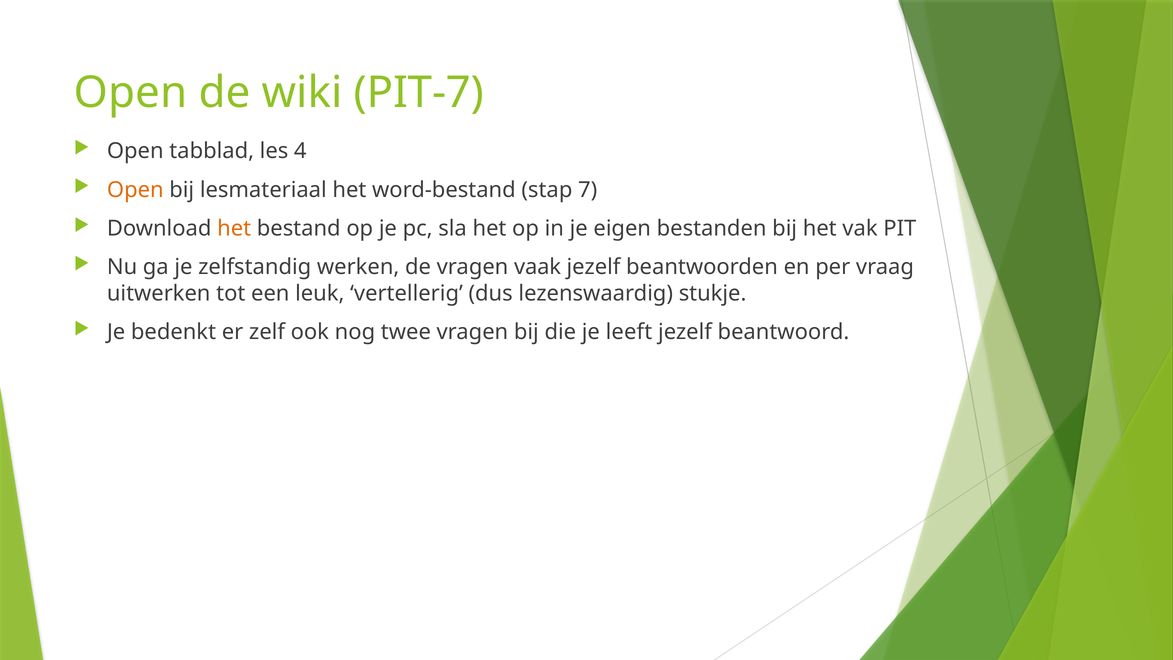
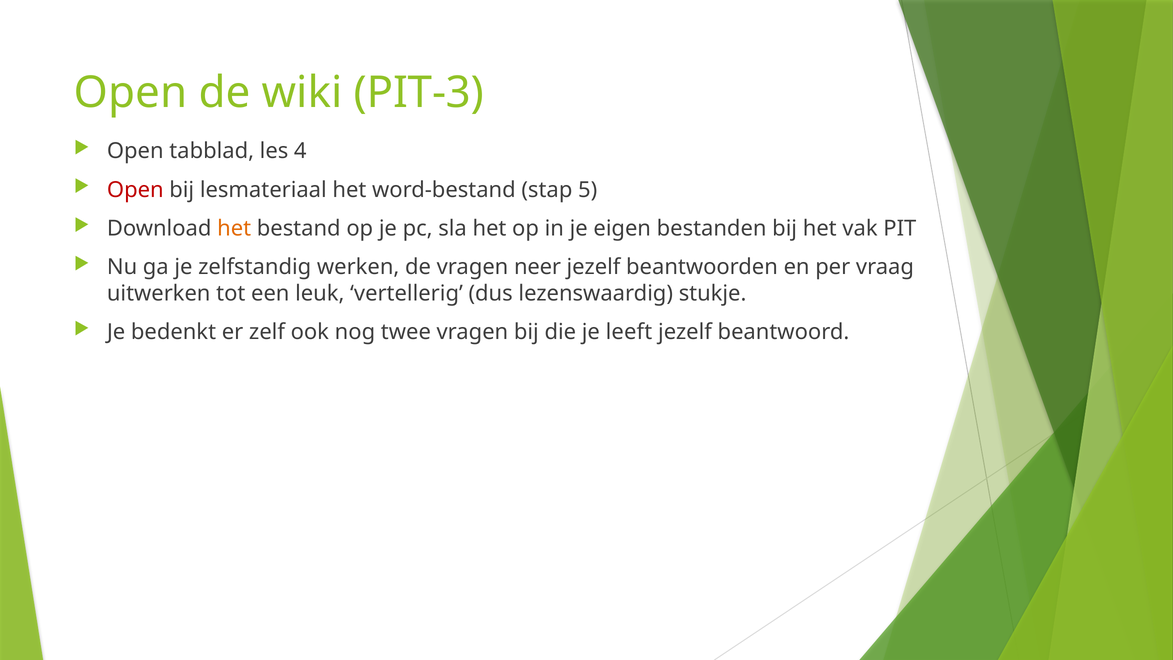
PIT-7: PIT-7 -> PIT-3 (419, 93)
Open colour: orange -> red (135, 190)
7: 7 -> 5 (588, 190)
vaak: vaak -> neer (538, 267)
